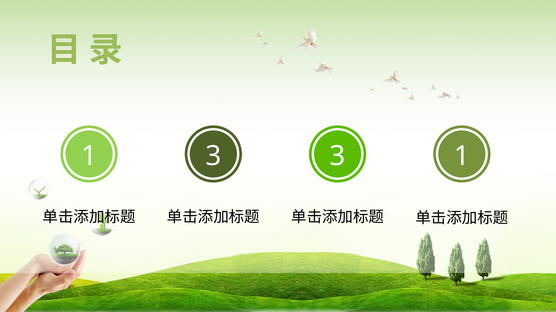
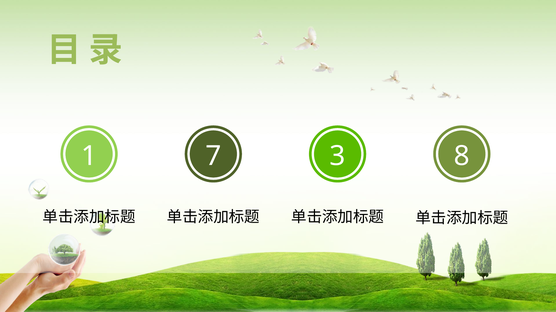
1 3: 3 -> 7 (213, 156)
3 1: 1 -> 8 (462, 156)
